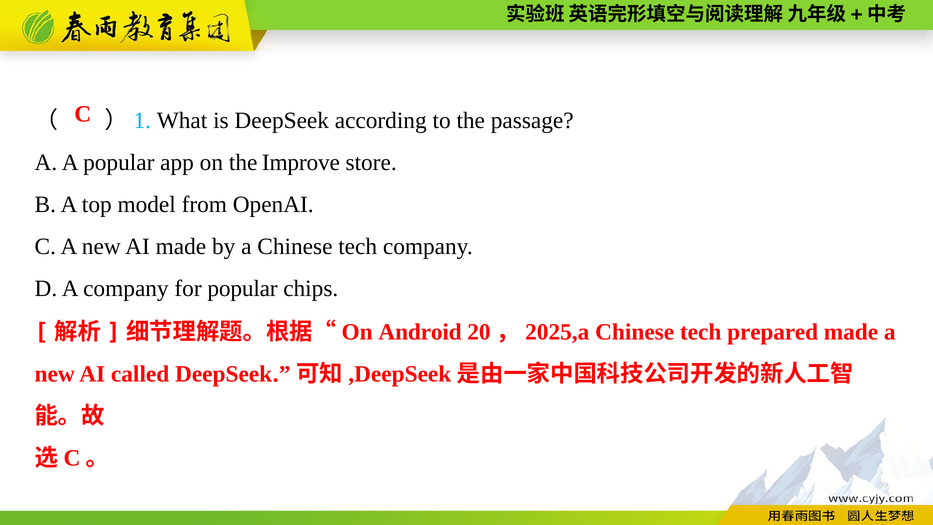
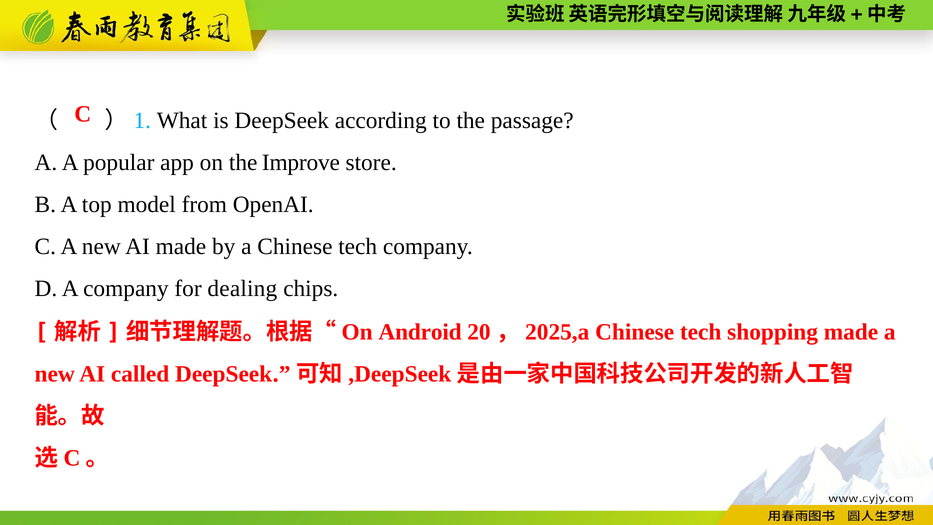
for popular: popular -> dealing (242, 288)
prepared: prepared -> shopping (773, 332)
